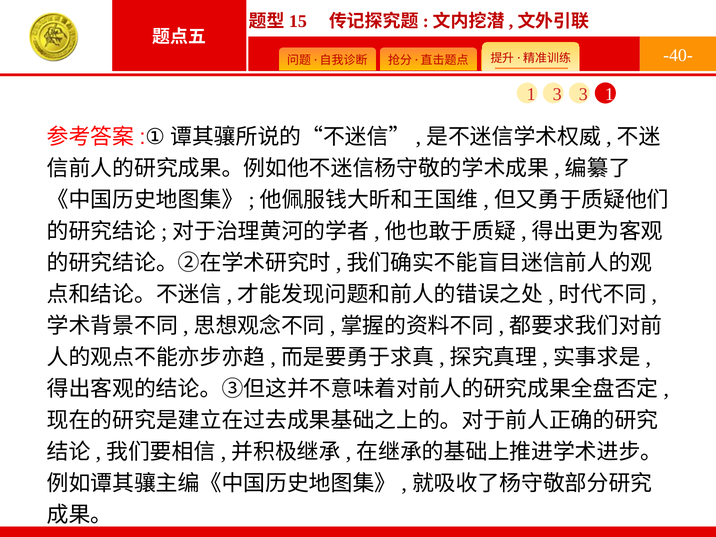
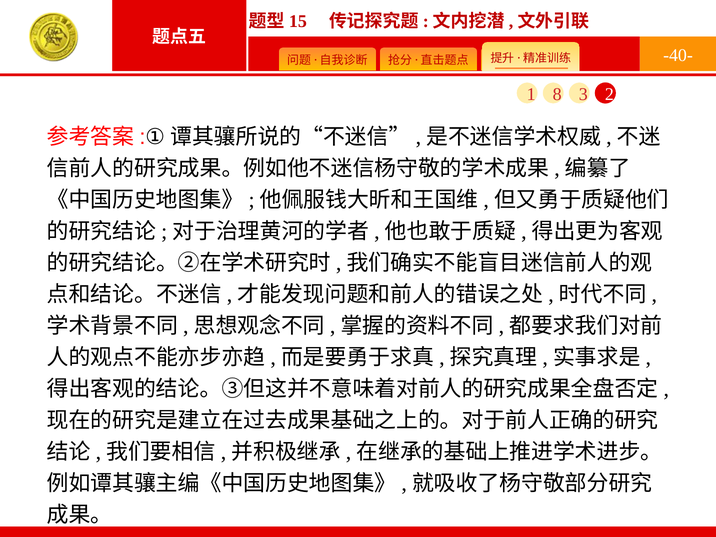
1 3: 3 -> 8 (557, 94)
3 1: 1 -> 2 (609, 94)
